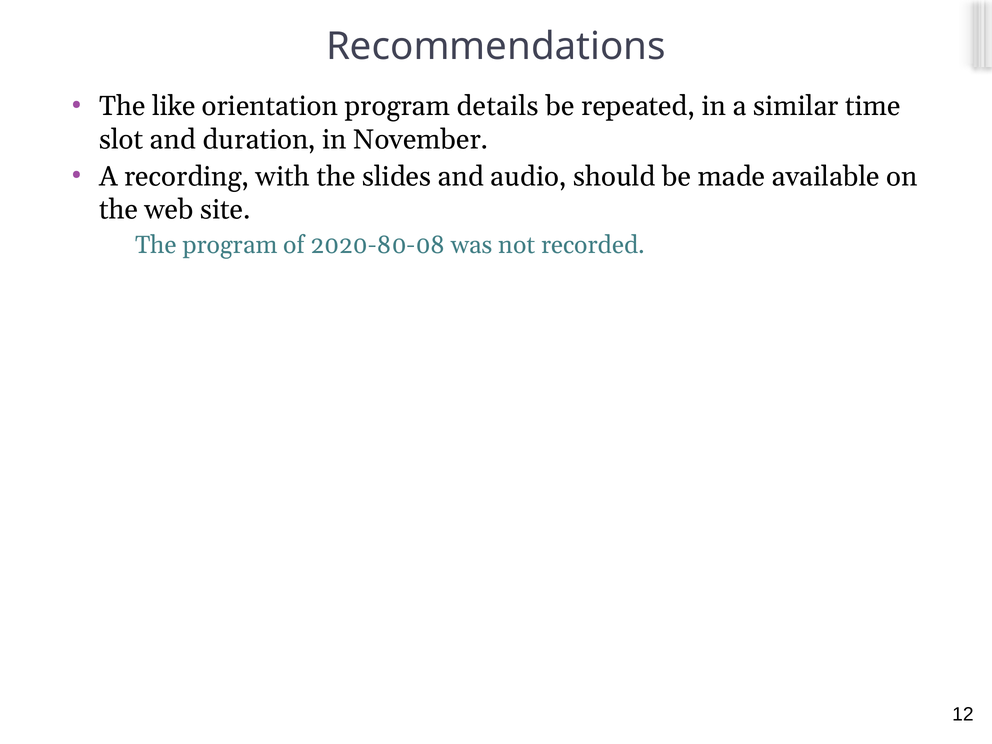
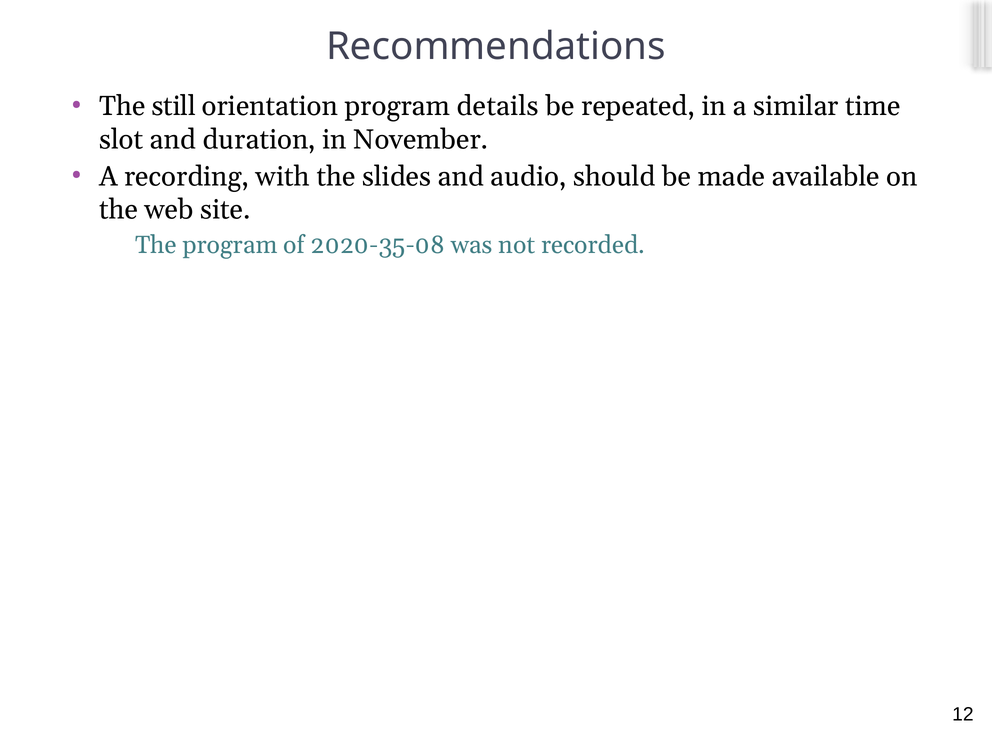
like: like -> still (174, 106)
2020-80-08: 2020-80-08 -> 2020-35-08 (378, 245)
